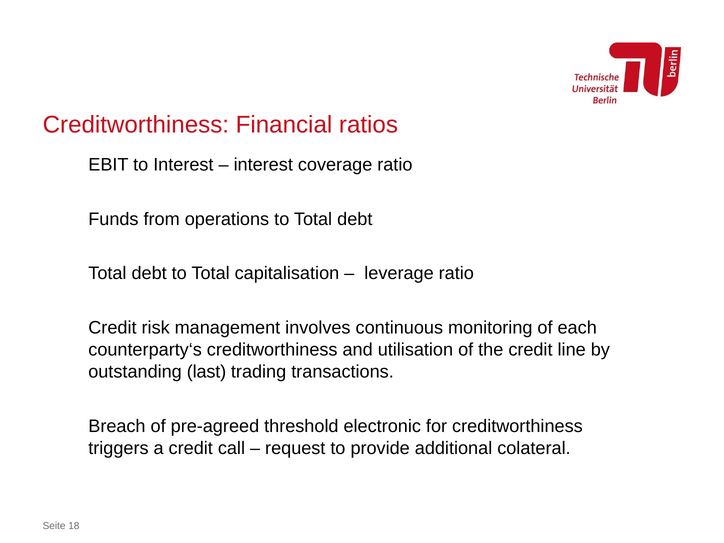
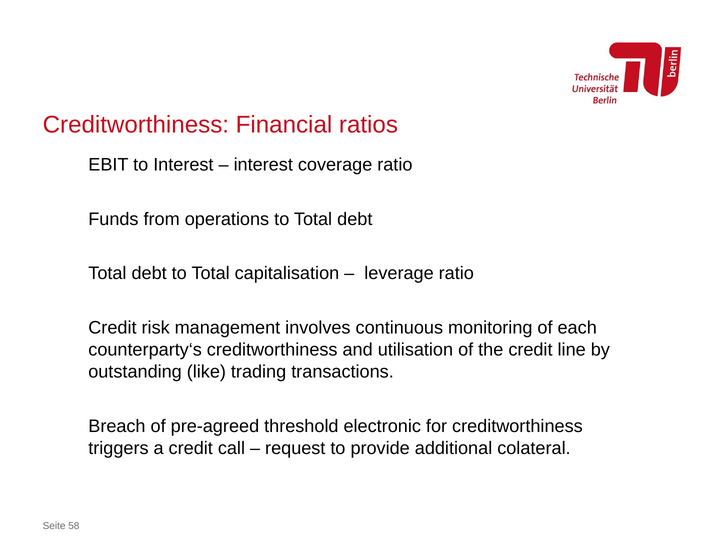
last: last -> like (206, 372)
18: 18 -> 58 (74, 526)
